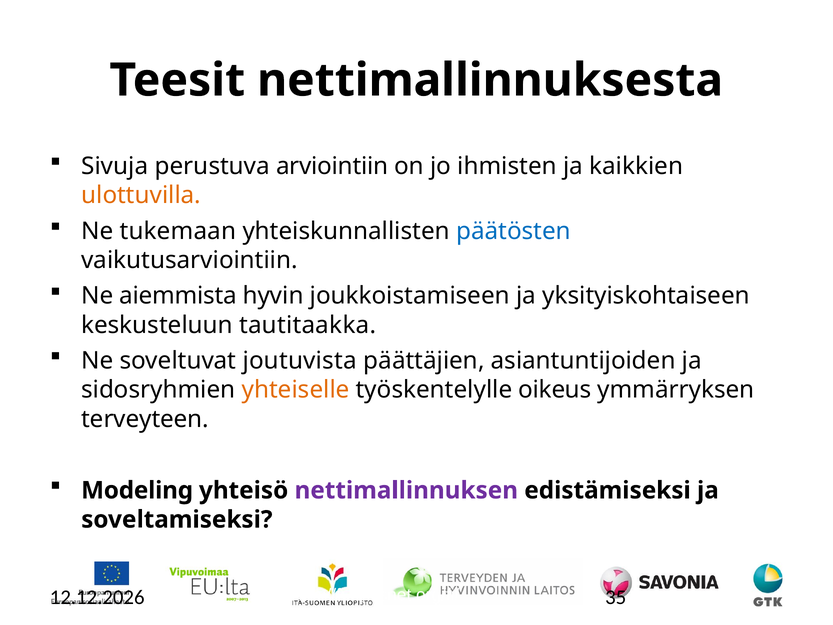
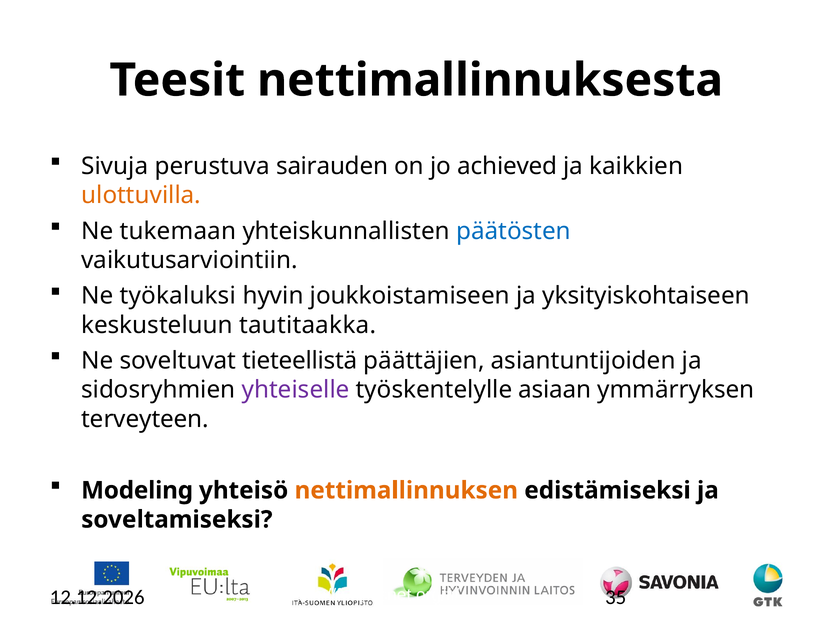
arviointiin: arviointiin -> sairauden (332, 166)
ihmisten: ihmisten -> achieved (507, 166)
aiemmista: aiemmista -> työkaluksi (178, 296)
joutuvista: joutuvista -> tieteellistä (300, 361)
yhteiselle colour: orange -> purple (296, 390)
oikeus: oikeus -> asiaan (555, 390)
nettimallinnuksen colour: purple -> orange (406, 490)
